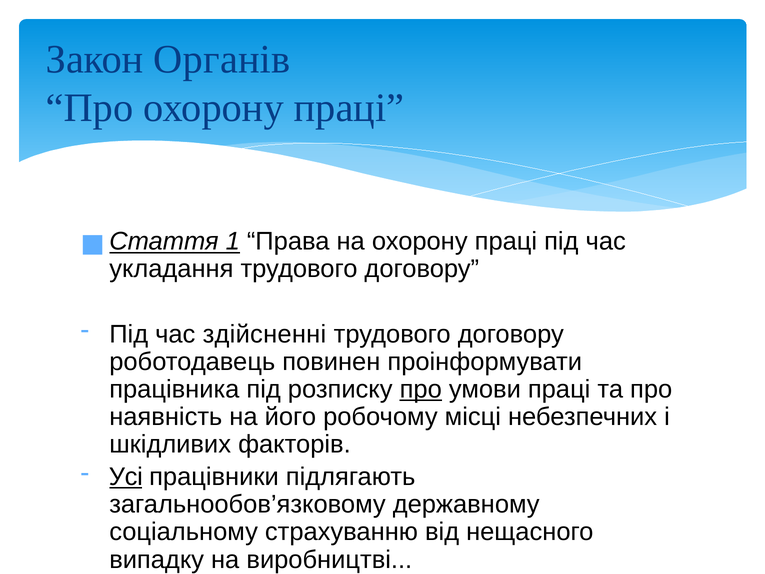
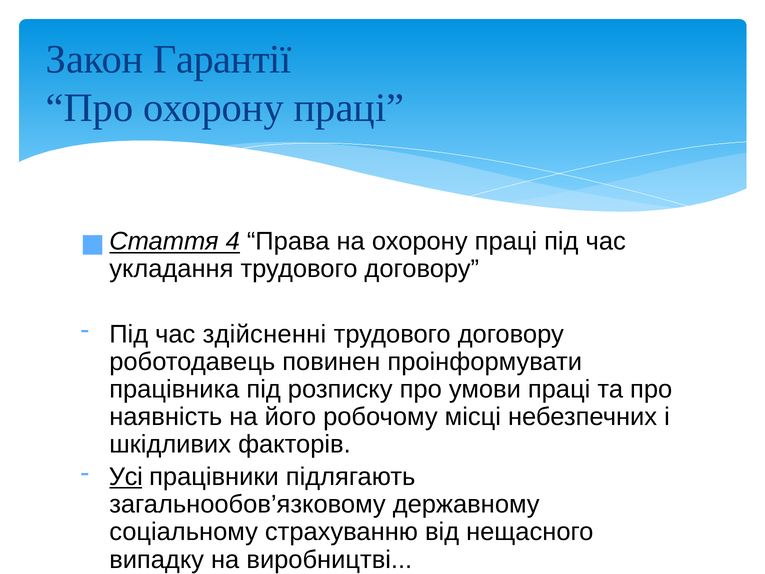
Органів: Органів -> Гарантії (222, 59)
1: 1 -> 4 (233, 241)
про underline: present -> none (421, 389)
